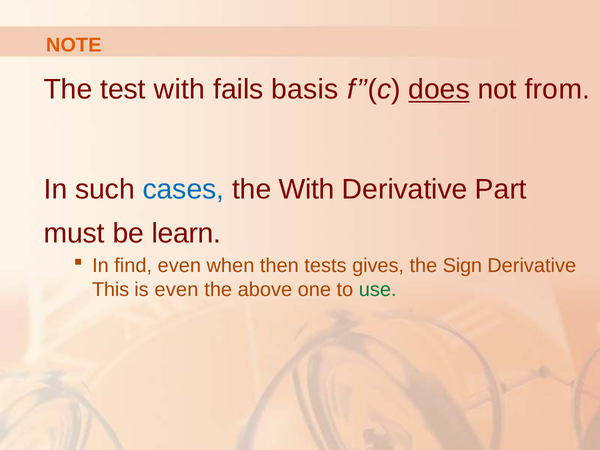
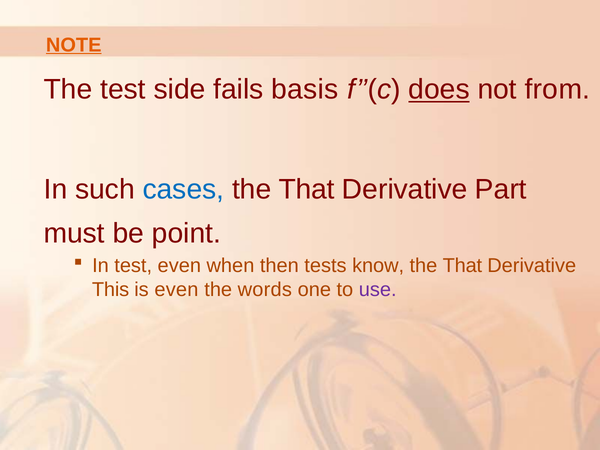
NOTE underline: none -> present (74, 45)
test with: with -> side (180, 90)
With: With -> That (307, 189)
learn: learn -> point (186, 233)
In find: find -> test (133, 266)
gives: gives -> know (378, 266)
Sign: Sign -> That (462, 266)
above: above -> words (265, 290)
use colour: green -> purple (378, 290)
